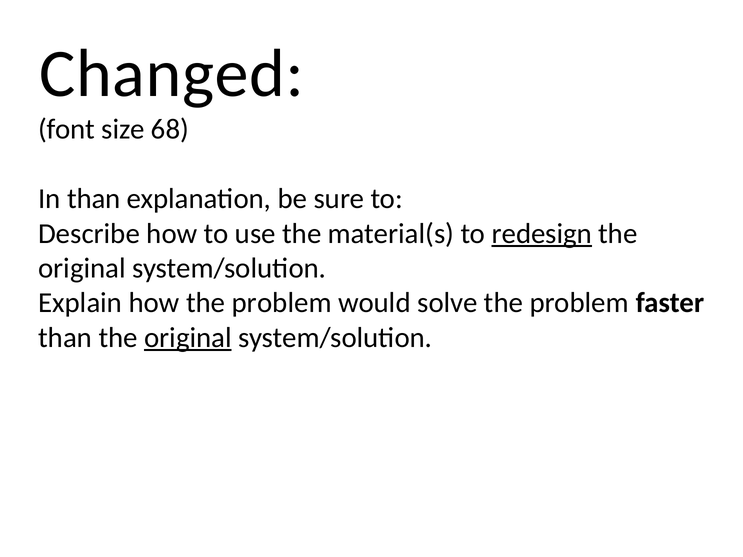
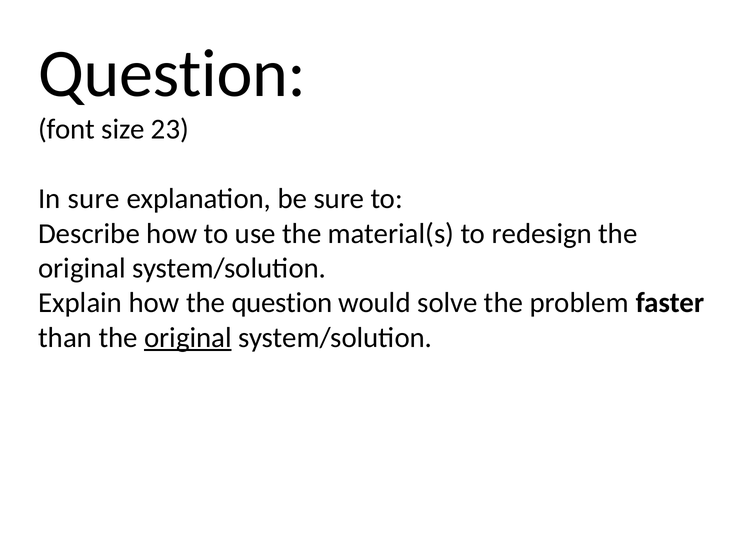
Changed: Changed -> Question (172, 74)
68: 68 -> 23 (170, 129)
In than: than -> sure (94, 199)
redesign underline: present -> none (542, 234)
how the problem: problem -> question (282, 303)
